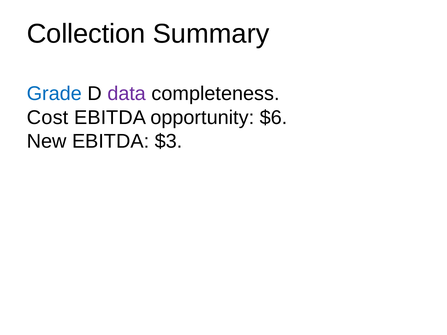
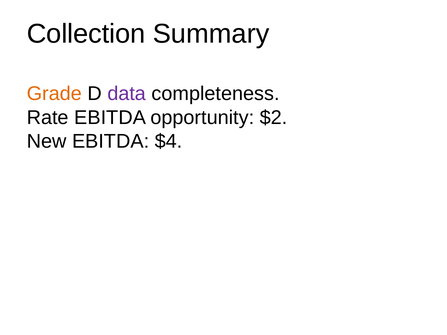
Grade colour: blue -> orange (54, 94)
Cost: Cost -> Rate (48, 118)
$6: $6 -> $2 (274, 118)
$3: $3 -> $4 (169, 141)
